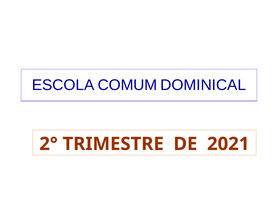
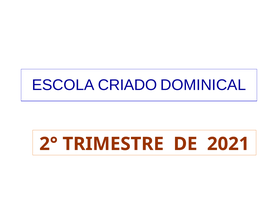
COMUM: COMUM -> CRIADO (127, 85)
